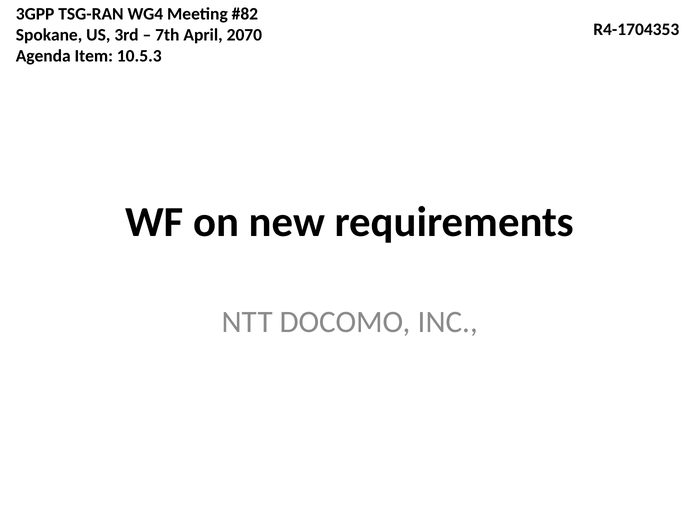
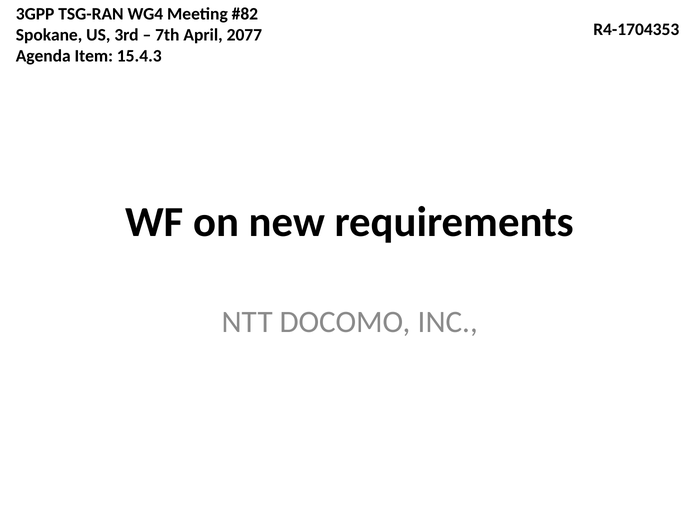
2070: 2070 -> 2077 (244, 35)
10.5.3: 10.5.3 -> 15.4.3 (139, 56)
